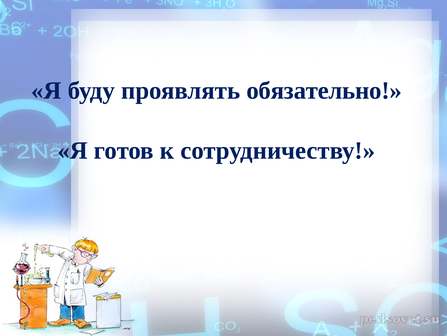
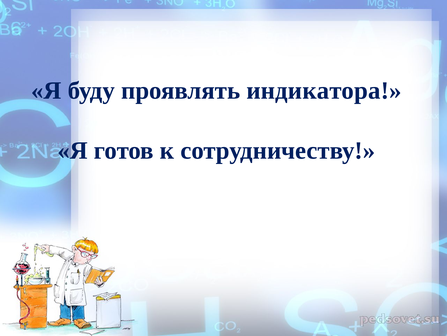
обязательно: обязательно -> индикатора (324, 91)
